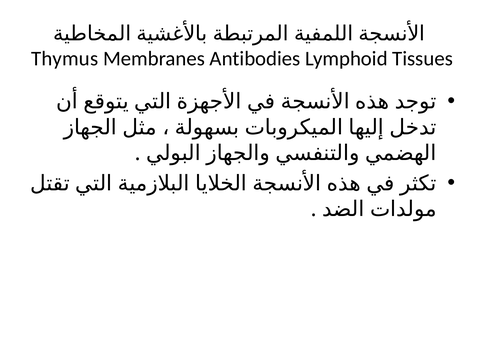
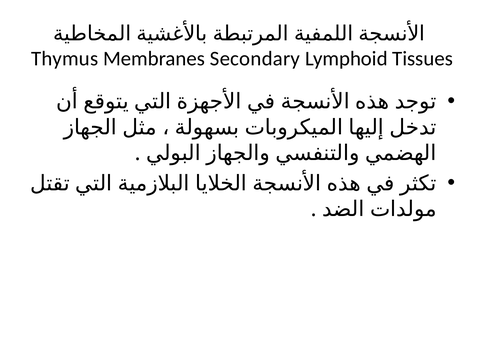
Antibodies: Antibodies -> Secondary (255, 59)
